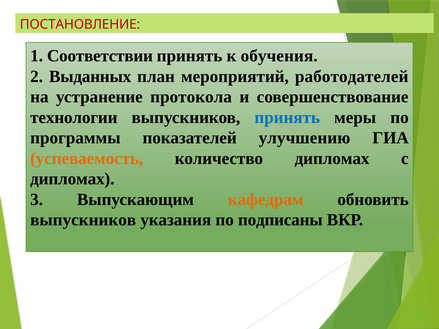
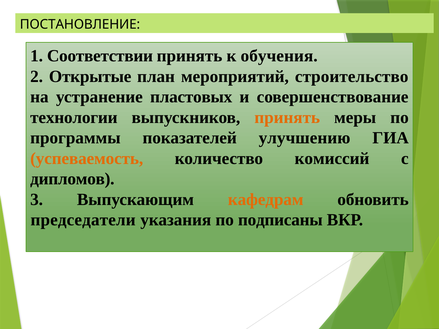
ПОСТАНОВЛЕНИЕ colour: red -> black (80, 24)
Выданных: Выданных -> Открытые (90, 77)
работодателей: работодателей -> строительство (352, 77)
протокола: протокола -> пластовых (191, 97)
принять colour: blue -> orange (287, 118)
количество дипломах: дипломах -> комиссий (332, 159)
дипломах: дипломах -> дипломов (72, 179)
выпускников: выпускников -> председатели (83, 220)
